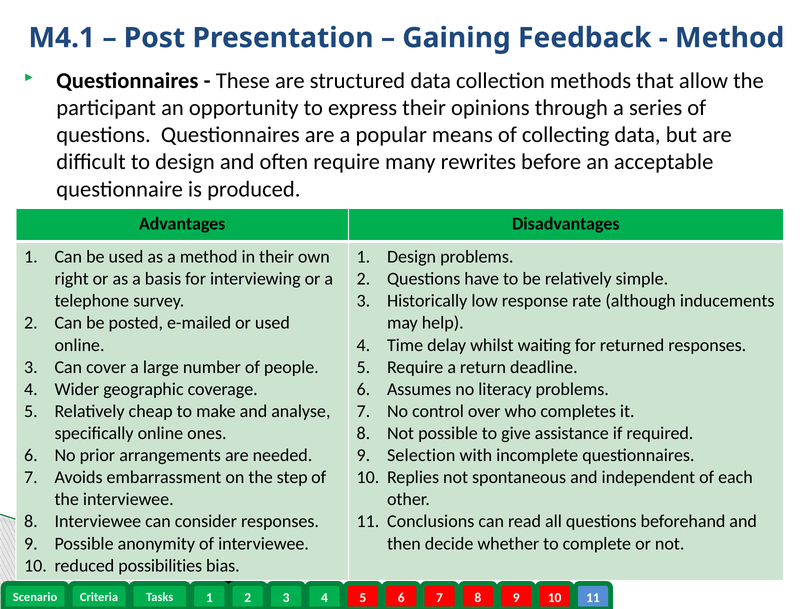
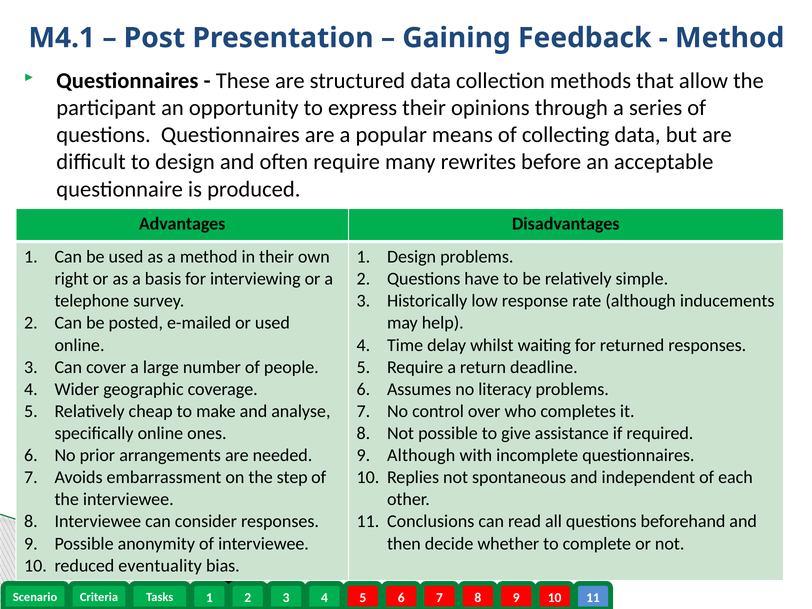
Selection: Selection -> Although (421, 455)
possibilities: possibilities -> eventuality (160, 566)
